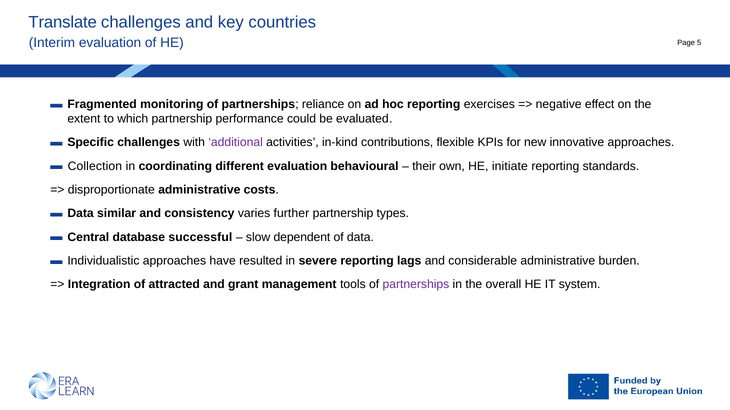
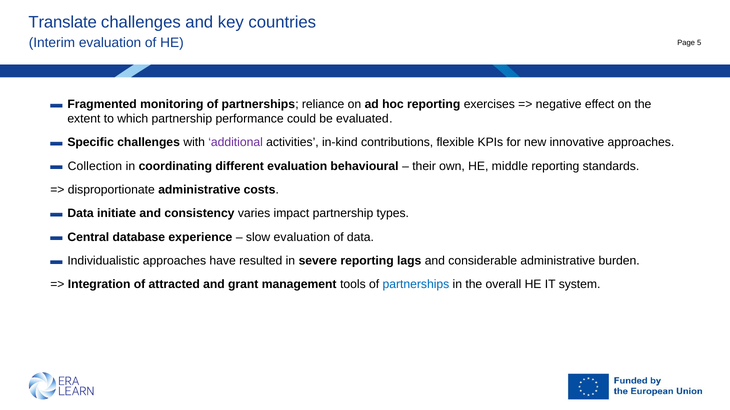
initiate: initiate -> middle (510, 166)
similar: similar -> initiate (117, 214)
further: further -> impact (291, 214)
successful: successful -> experience (200, 237)
slow dependent: dependent -> evaluation (302, 237)
partnerships colour: purple -> blue (416, 285)
